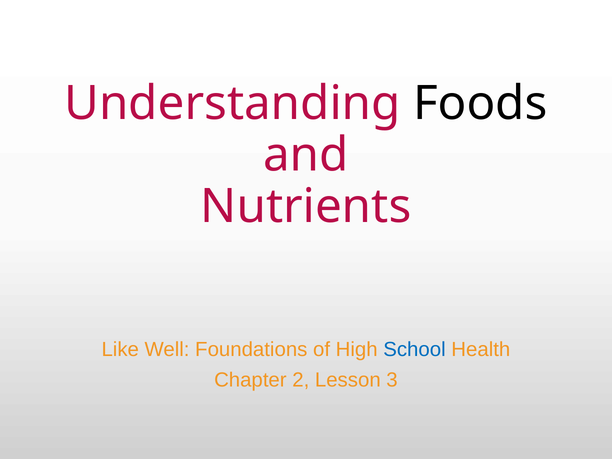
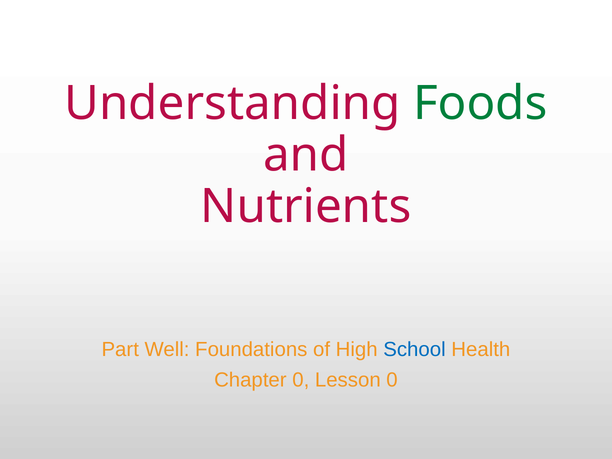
Foods colour: black -> green (480, 104)
Like: Like -> Part (120, 350)
Chapter 2: 2 -> 0 (301, 380)
Lesson 3: 3 -> 0 (392, 380)
